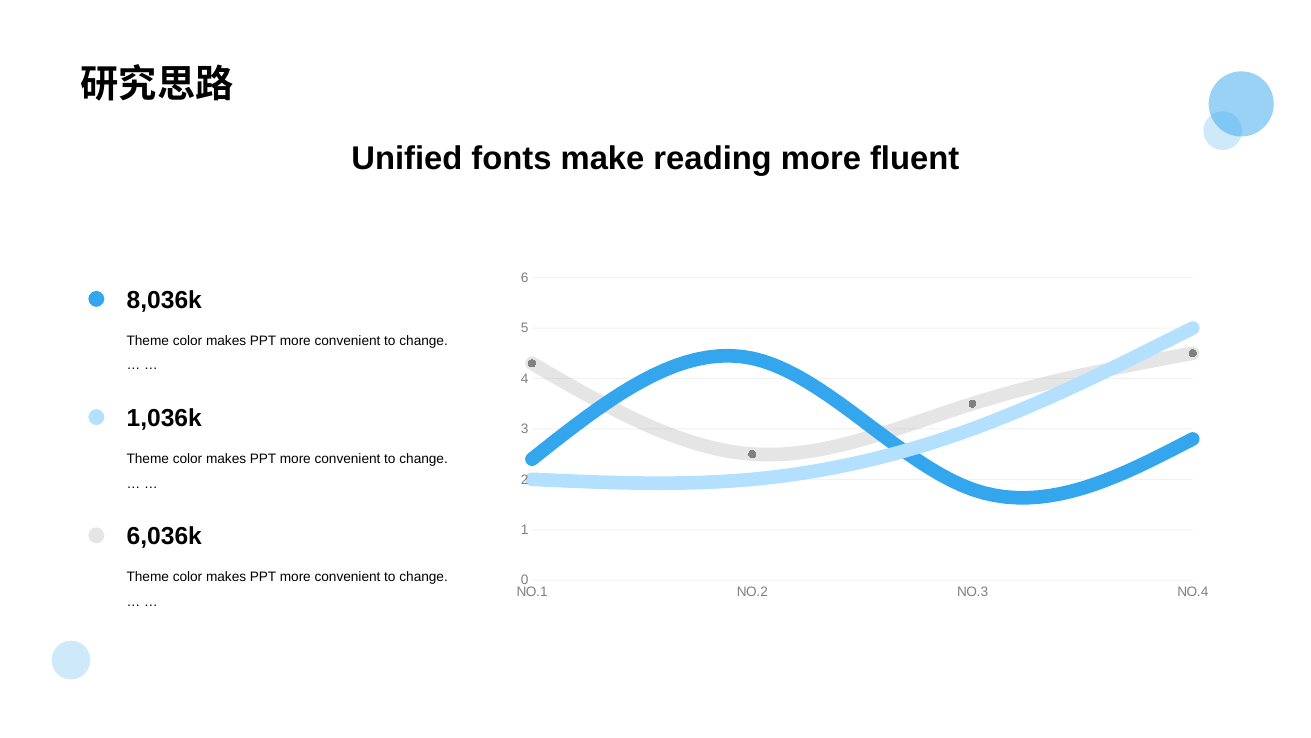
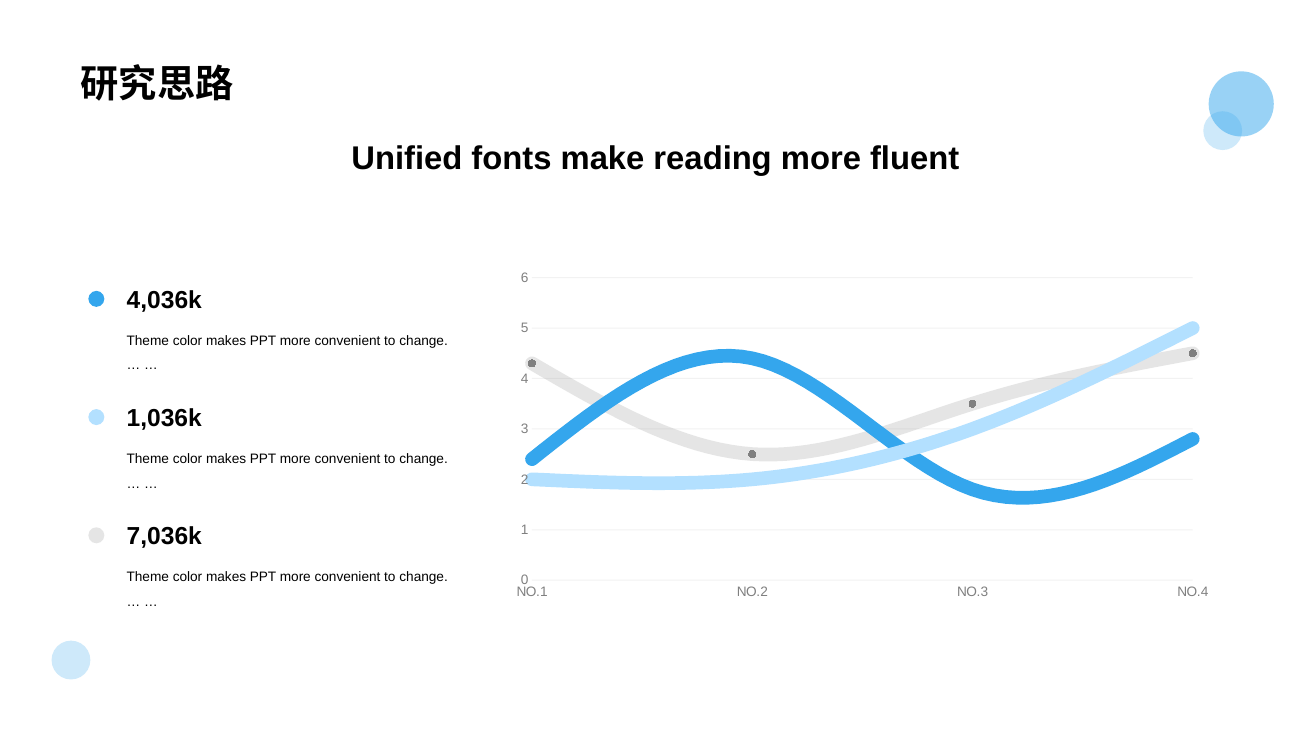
8,036k: 8,036k -> 4,036k (164, 300)
6,036k: 6,036k -> 7,036k (164, 536)
